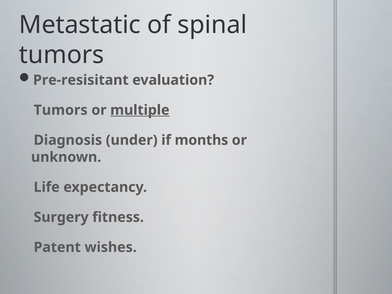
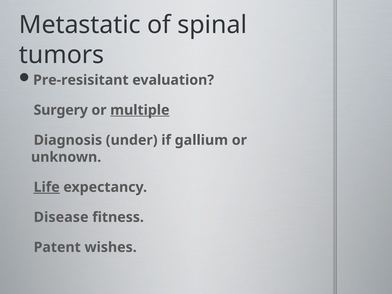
Tumors: Tumors -> Surgery (61, 110)
months: months -> gallium (201, 140)
Life underline: none -> present (47, 187)
Surgery: Surgery -> Disease (61, 217)
